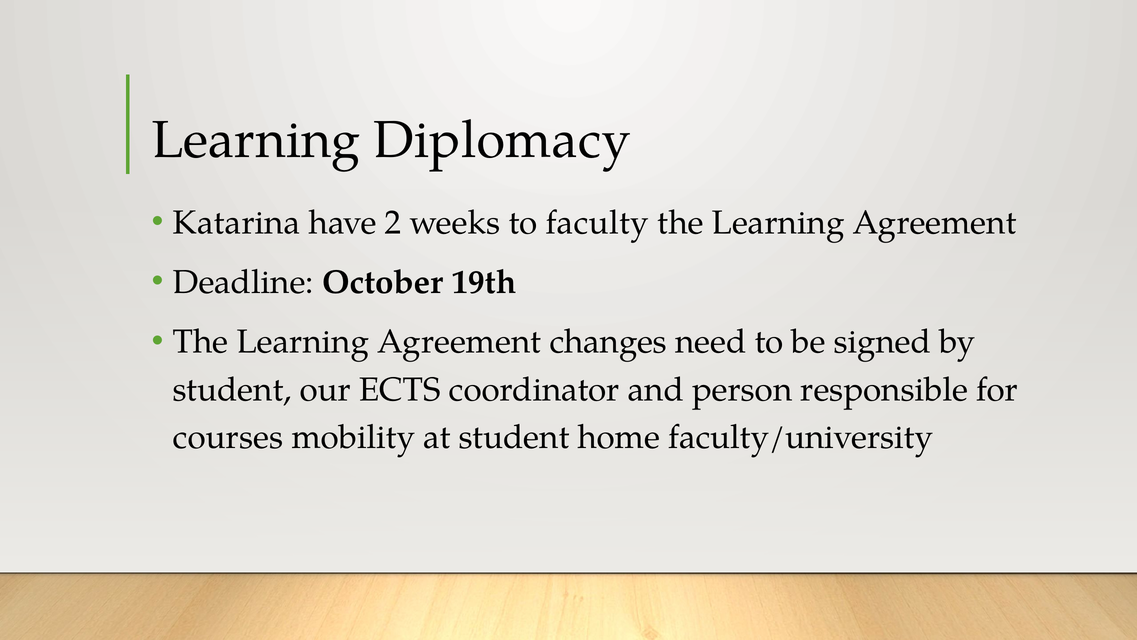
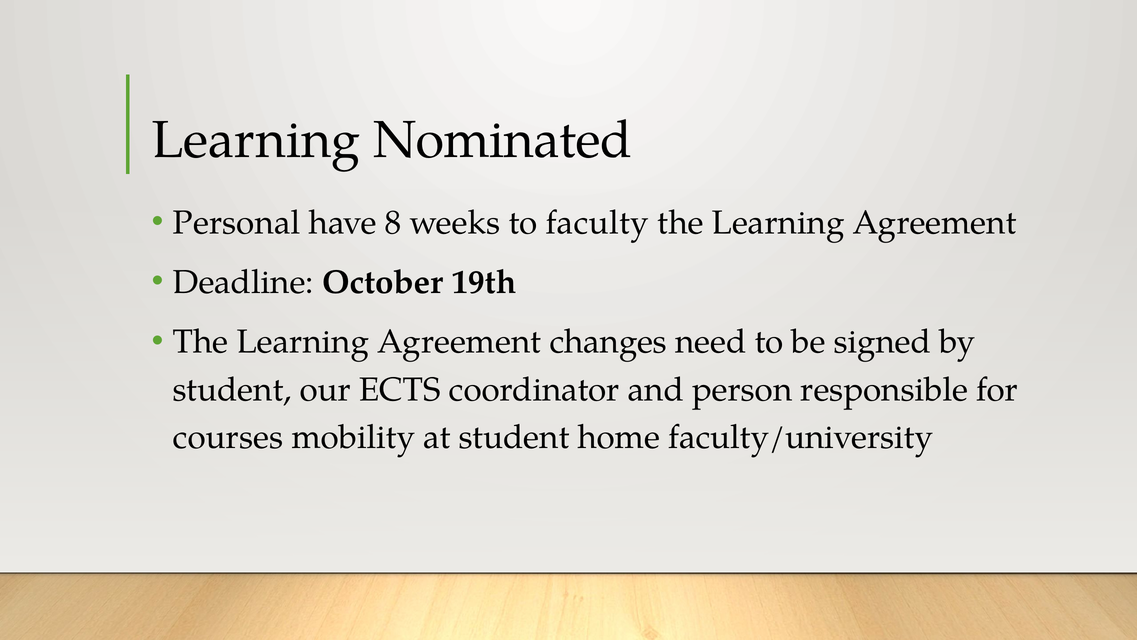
Diplomacy: Diplomacy -> Nominated (503, 140)
Katarina: Katarina -> Personal (237, 222)
2: 2 -> 8 (393, 222)
